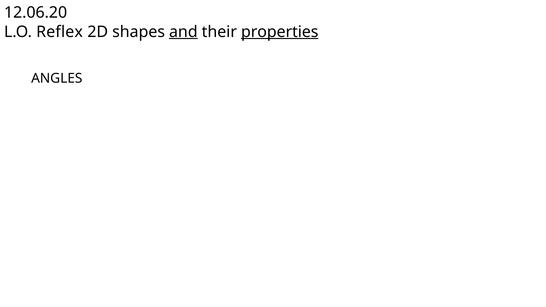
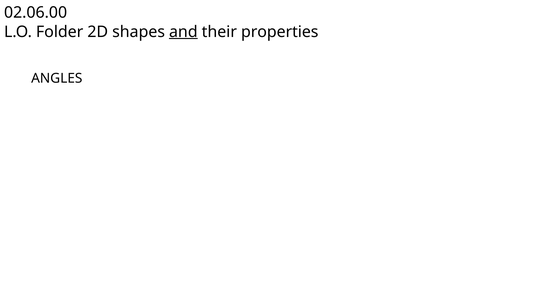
12.06.20: 12.06.20 -> 02.06.00 (36, 13)
Reflex: Reflex -> Folder (60, 32)
properties underline: present -> none (280, 32)
